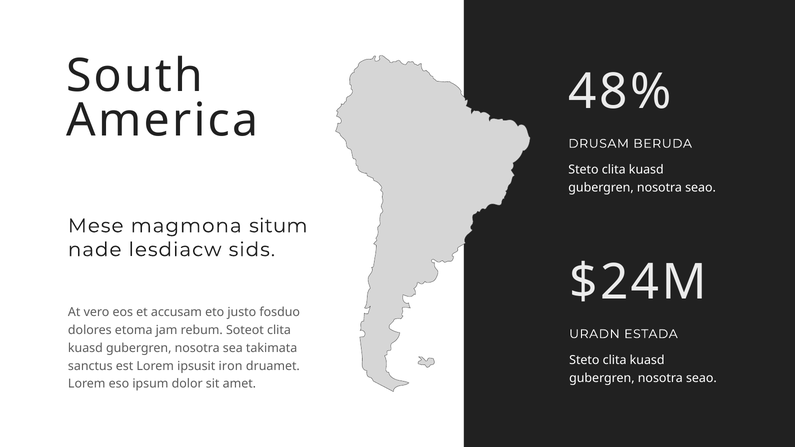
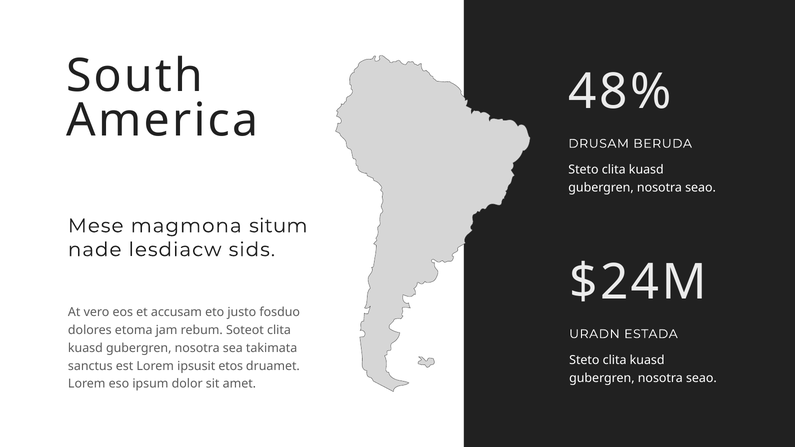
iron: iron -> etos (231, 366)
